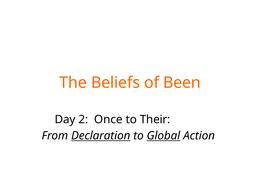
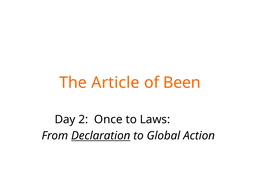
Beliefs: Beliefs -> Article (115, 83)
Their: Their -> Laws (155, 120)
Global underline: present -> none (163, 136)
